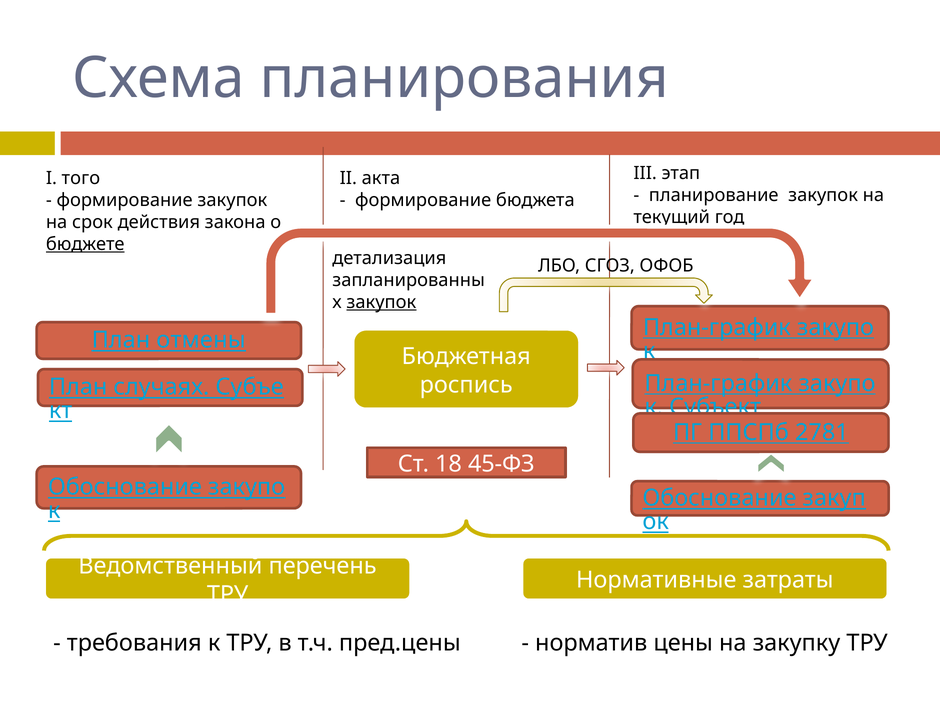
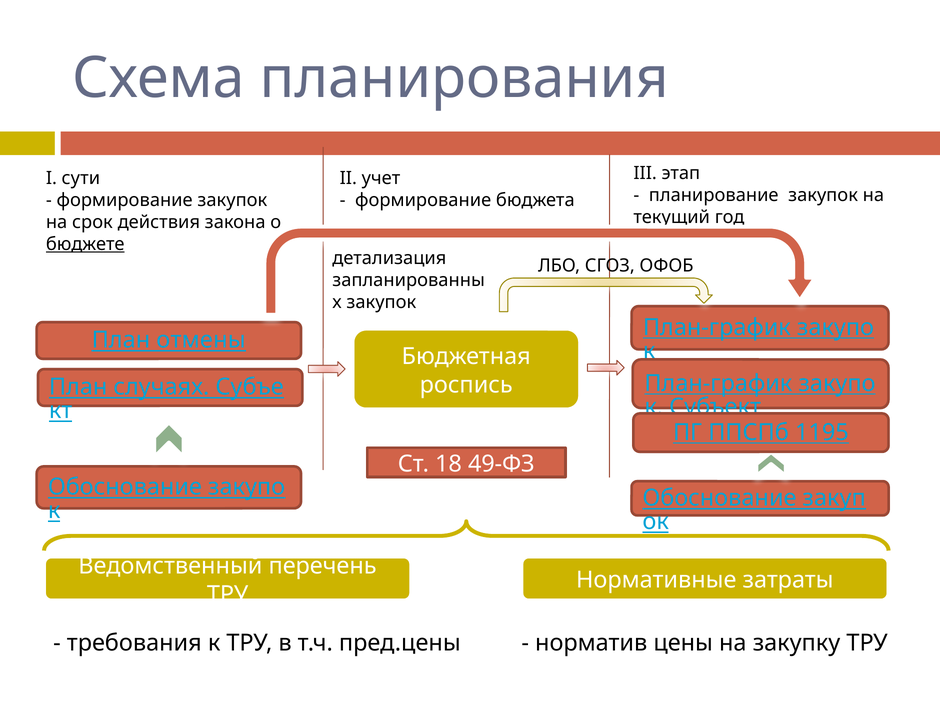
того: того -> сути (81, 178)
акта: акта -> учет (381, 178)
закупок underline: present -> none (381, 302)
2781: 2781 -> 1195 (822, 432)
45-ФЗ: 45-ФЗ -> 49-ФЗ (501, 464)
